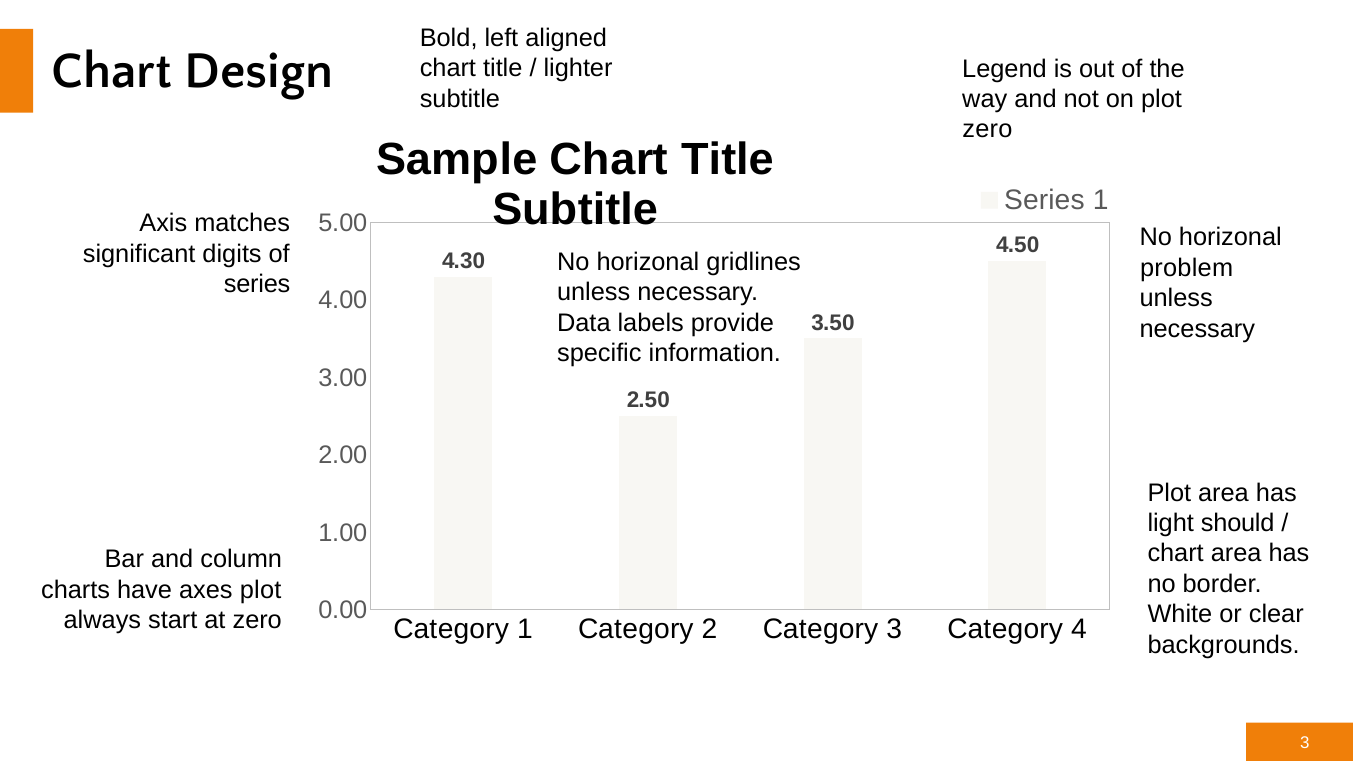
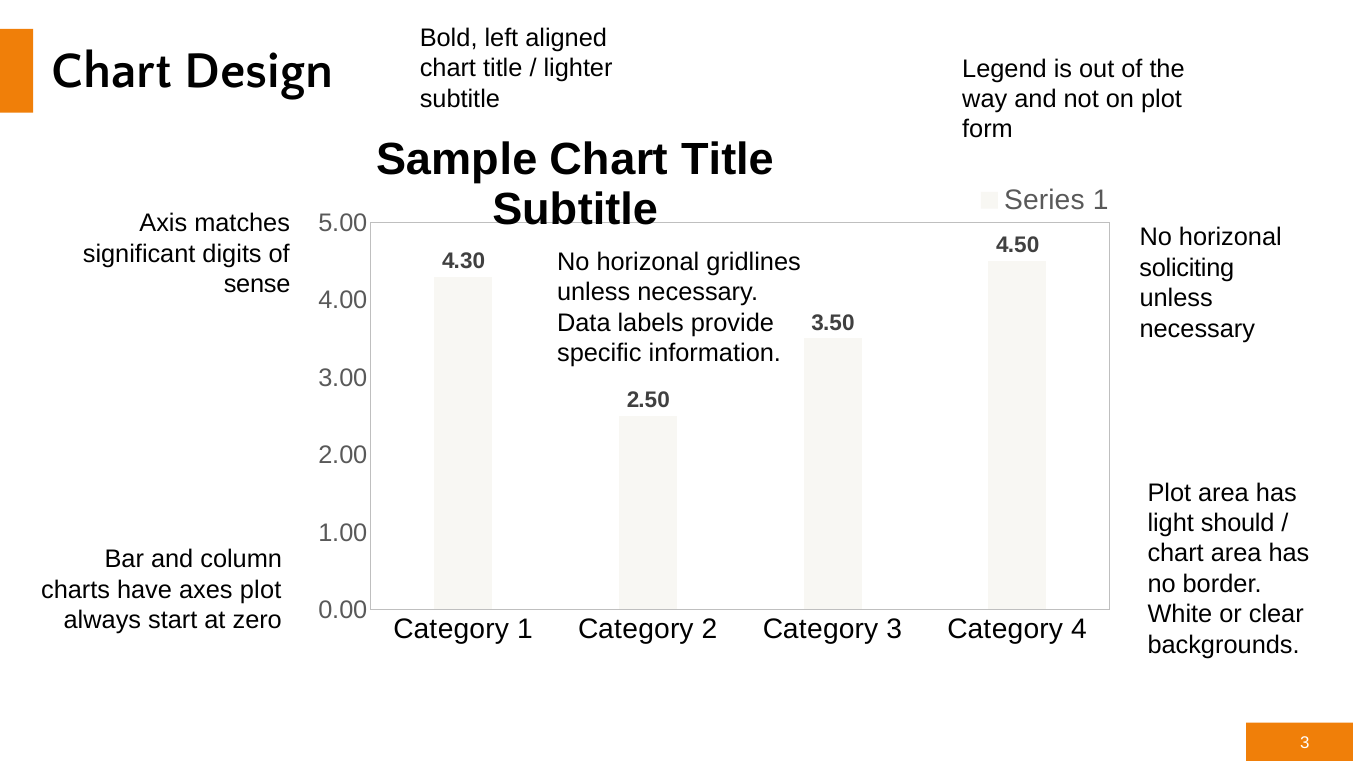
zero: zero -> form (988, 130)
problem: problem -> soliciting (1187, 268)
series: series -> sense (257, 284)
